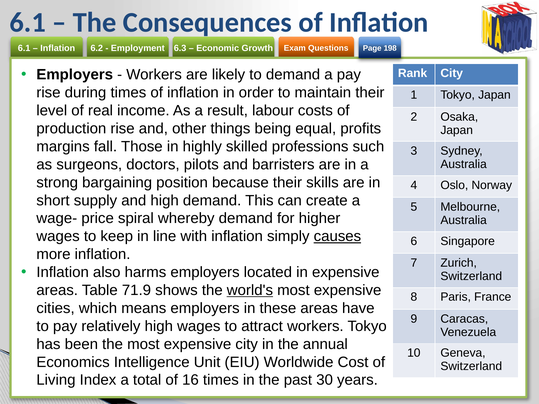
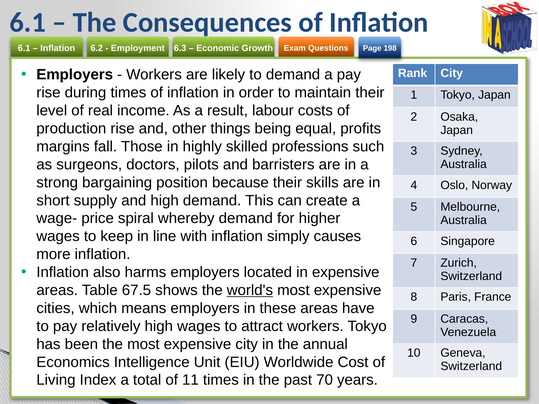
causes underline: present -> none (337, 236)
71.9: 71.9 -> 67.5 (136, 290)
16: 16 -> 11 (190, 380)
30: 30 -> 70 (325, 380)
